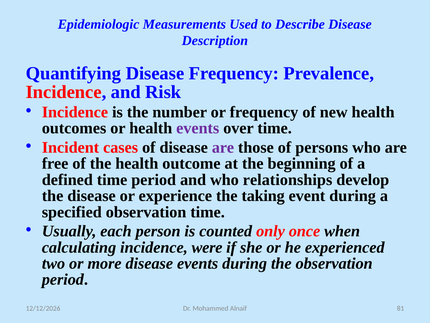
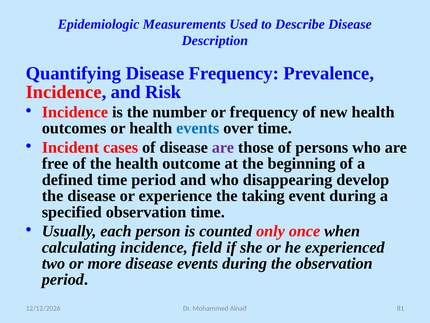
events colour: purple -> blue (198, 128)
relationships: relationships -> disappearing (288, 179)
were: were -> field (207, 247)
